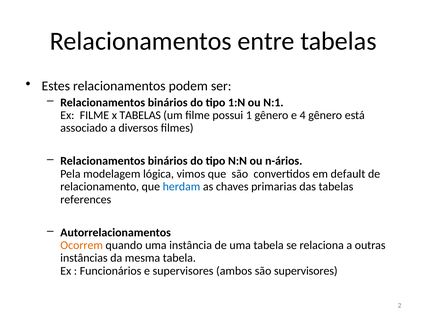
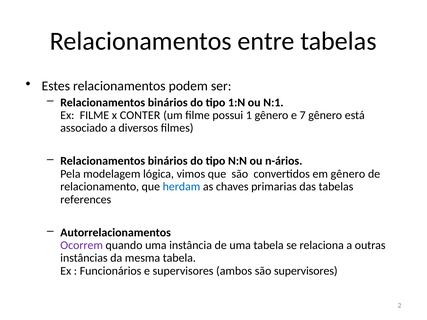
x TABELAS: TABELAS -> CONTER (140, 115)
4: 4 -> 7 (303, 115)
em default: default -> gênero (348, 174)
Ocorrem colour: orange -> purple (82, 245)
